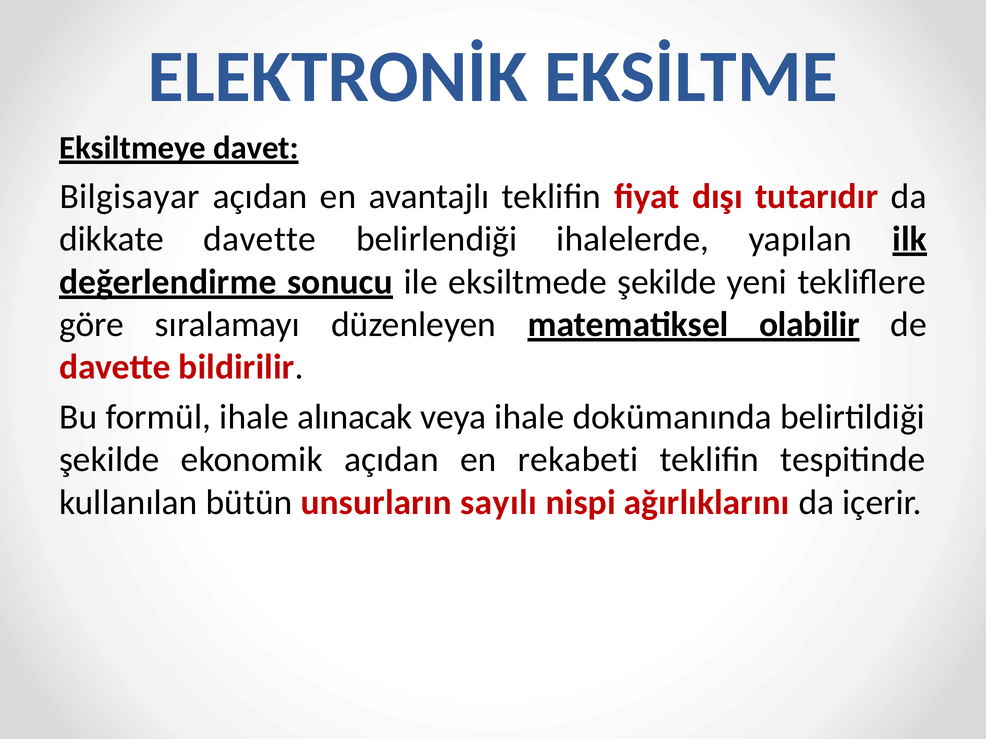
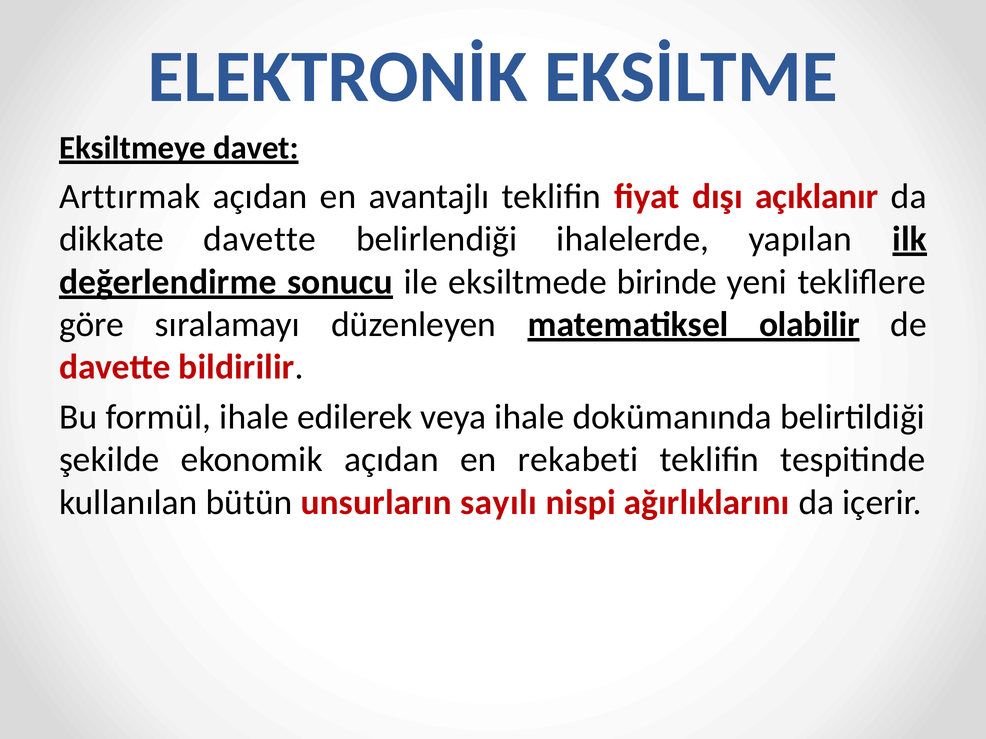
Bilgisayar: Bilgisayar -> Arttırmak (130, 197)
tutarıdır: tutarıdır -> açıklanır (817, 197)
eksiltmede şekilde: şekilde -> birinde (667, 282)
alınacak: alınacak -> edilerek (355, 417)
